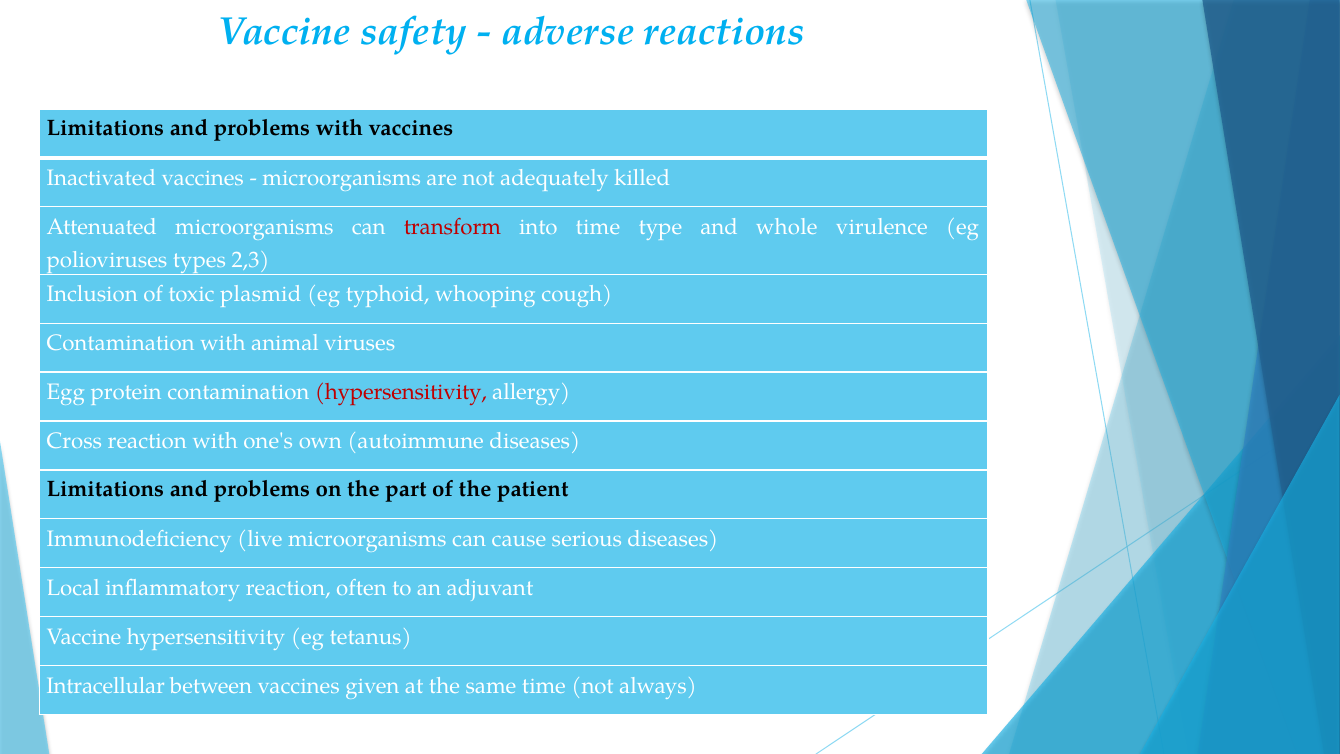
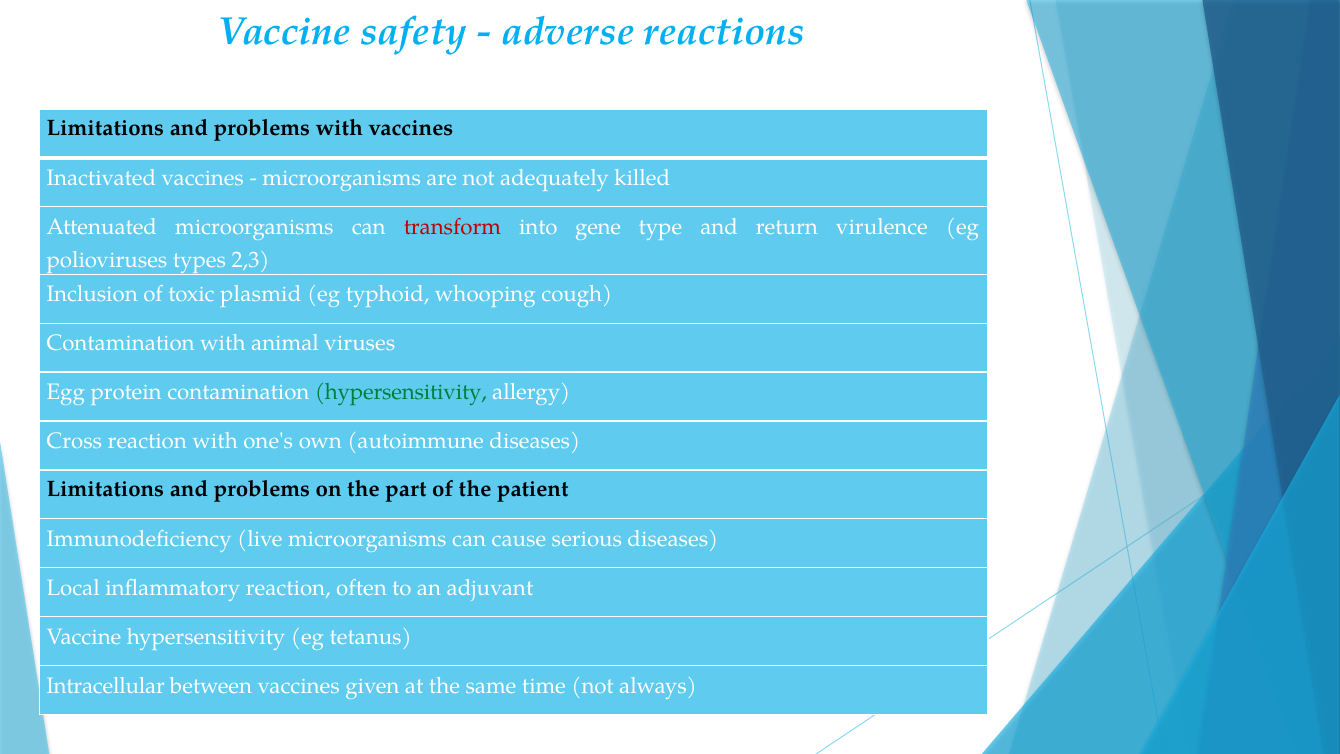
into time: time -> gene (598, 227)
whole: whole -> return (787, 227)
hypersensitivity colour: red -> green (401, 392)
